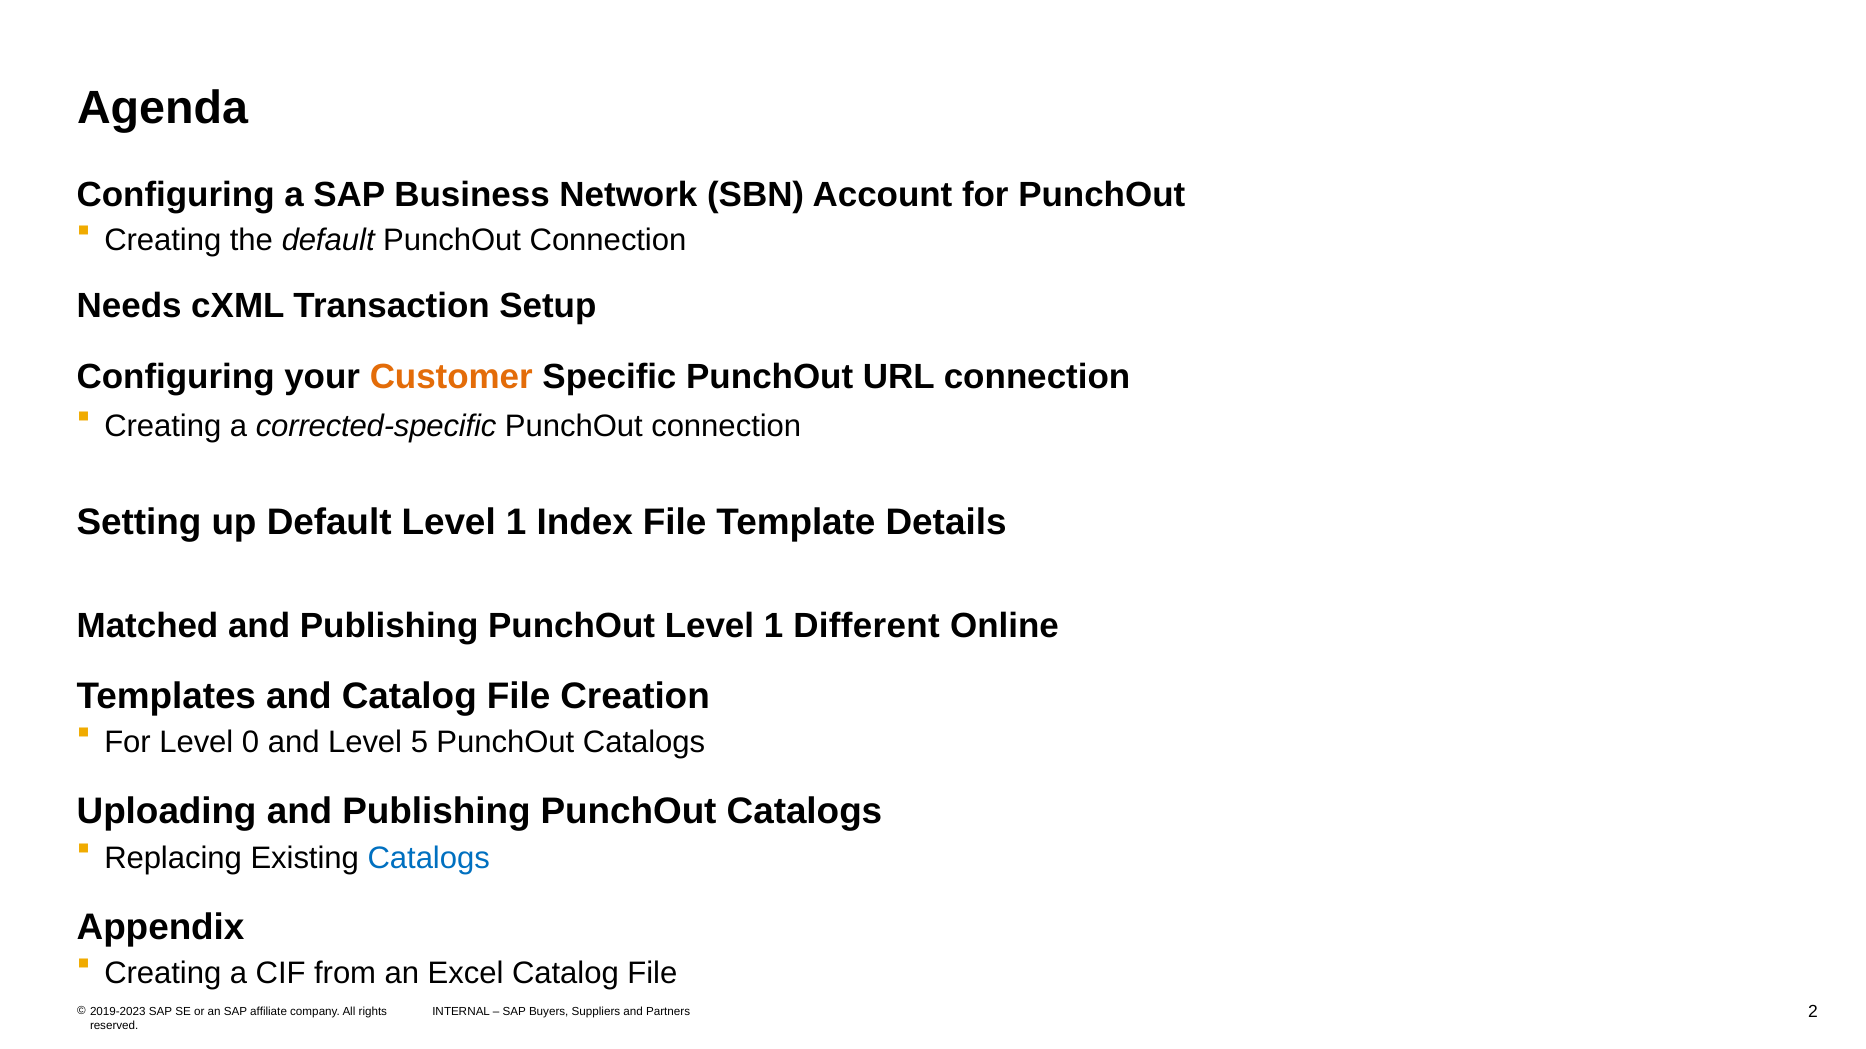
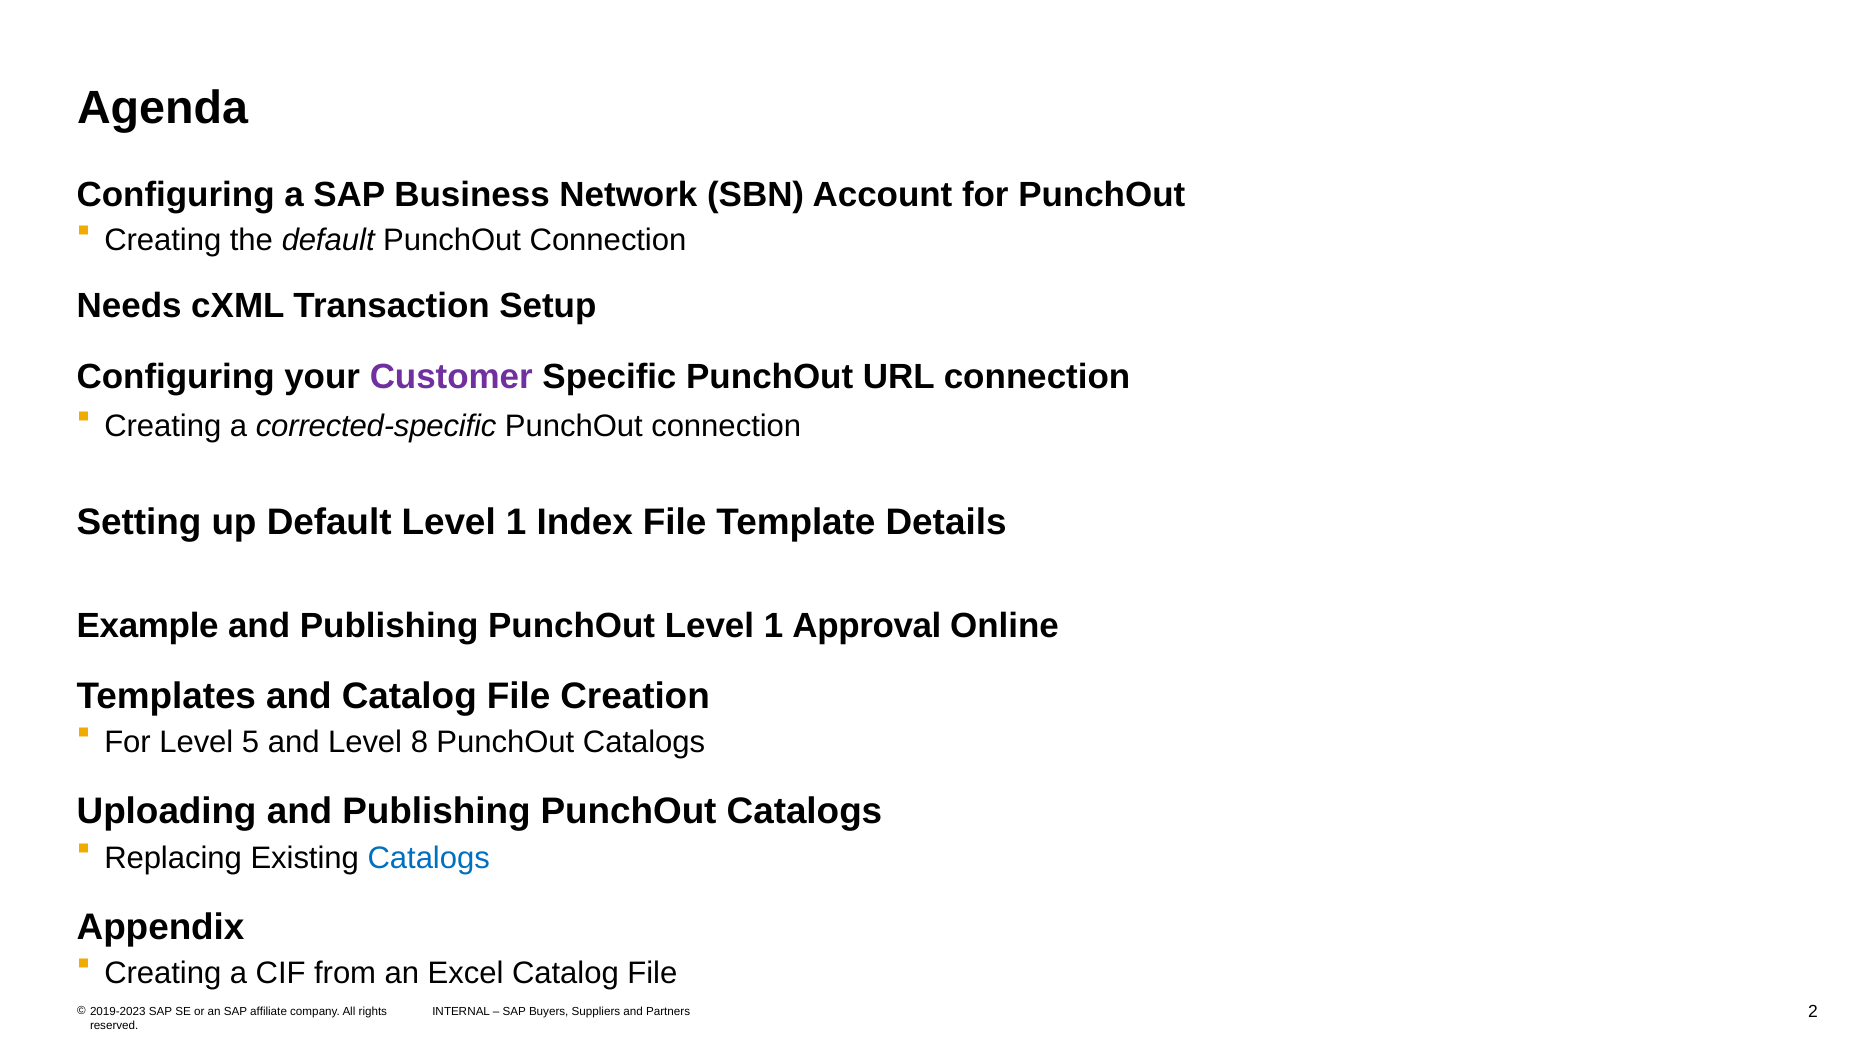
Customer colour: orange -> purple (451, 377)
Matched: Matched -> Example (148, 626)
Different: Different -> Approval (867, 626)
0: 0 -> 5 (251, 743)
5: 5 -> 8 (419, 743)
